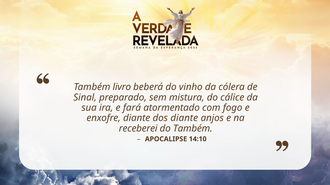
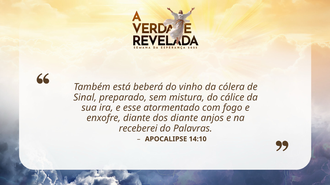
livro: livro -> está (122, 87)
fará: fará -> esse (132, 108)
do Também: Também -> Palavras (193, 129)
